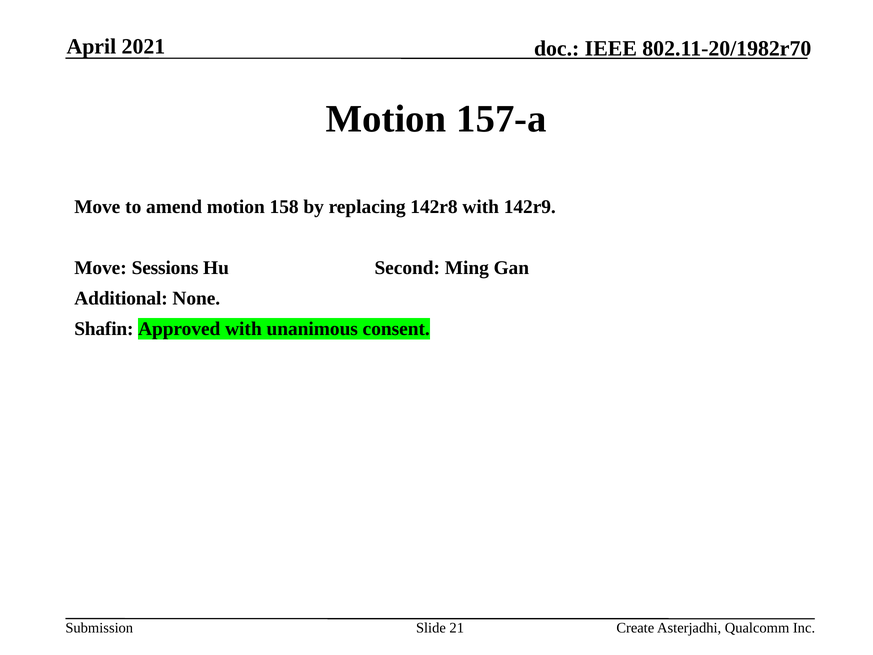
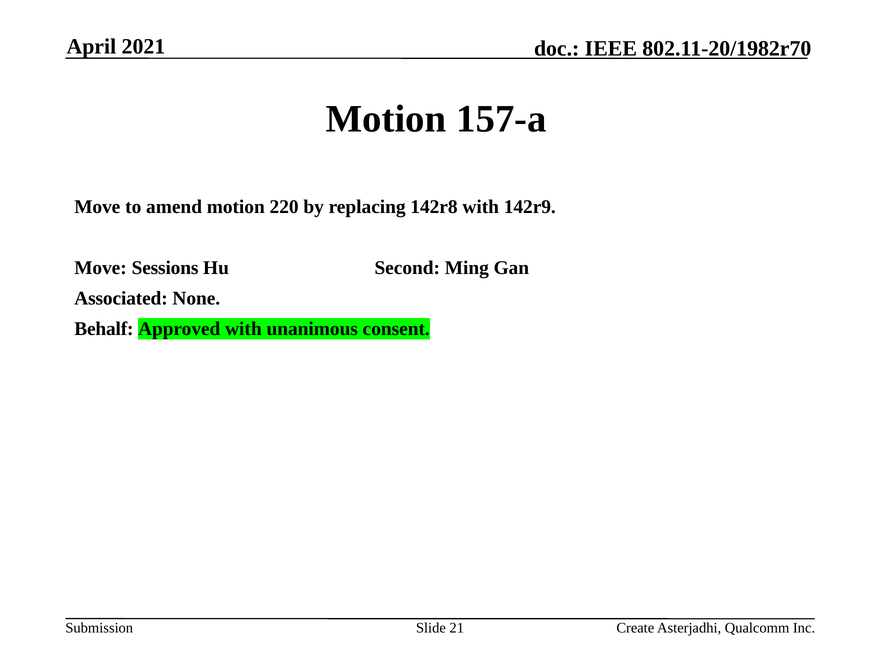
158: 158 -> 220 (284, 207)
Additional: Additional -> Associated (121, 298)
Shafin: Shafin -> Behalf (104, 329)
